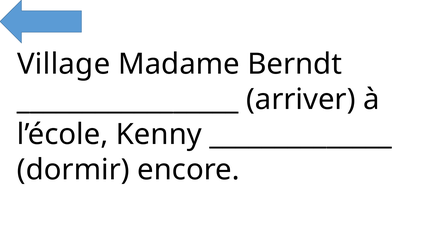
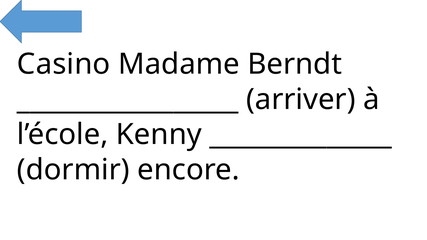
Village: Village -> Casino (64, 64)
